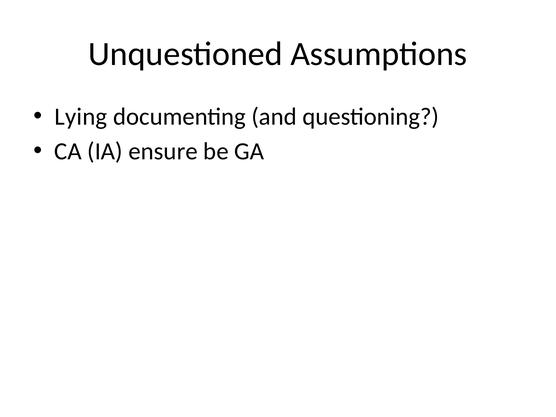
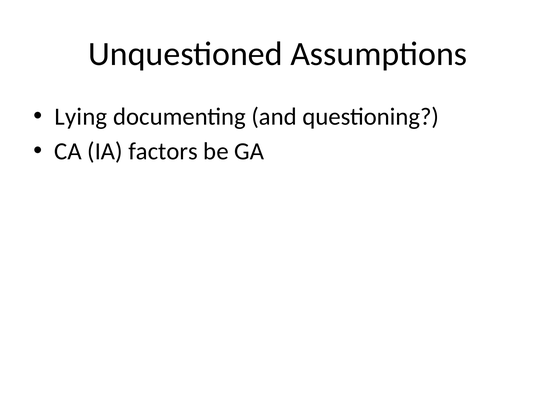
ensure: ensure -> factors (163, 151)
